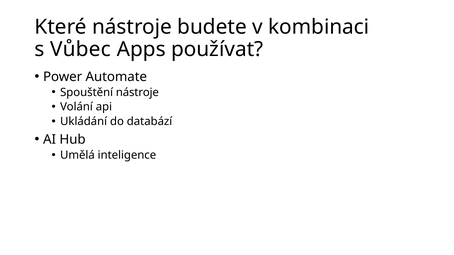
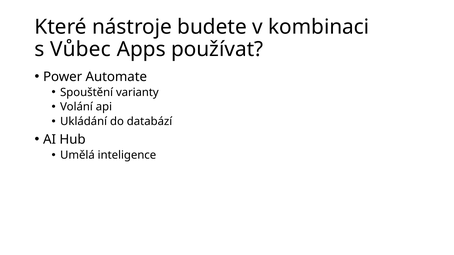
Spouštění nástroje: nástroje -> varianty (137, 92)
